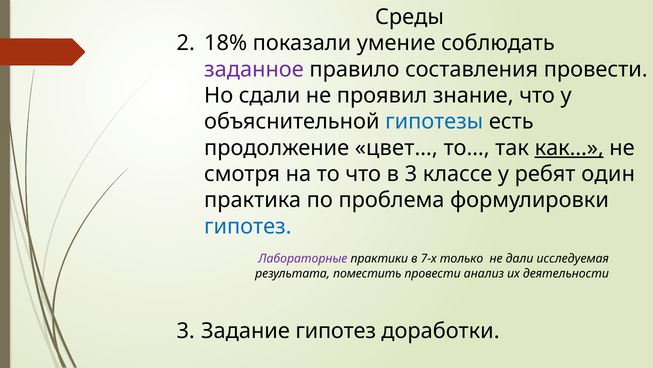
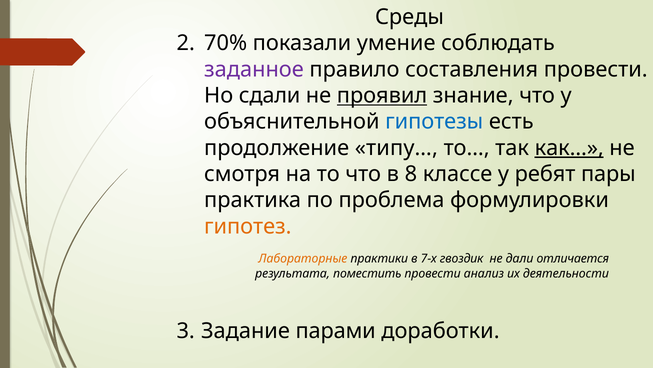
18%: 18% -> 70% (226, 43)
проявил underline: none -> present (382, 95)
цвет…: цвет… -> типу… (396, 148)
в 3: 3 -> 8 (411, 174)
один: один -> пары (608, 174)
гипотез colour: blue -> orange (248, 226)
Лабораторные colour: purple -> orange (303, 258)
только: только -> гвоздик (462, 258)
исследуемая: исследуемая -> отличается (573, 258)
Задание гипотез: гипотез -> парами (336, 331)
